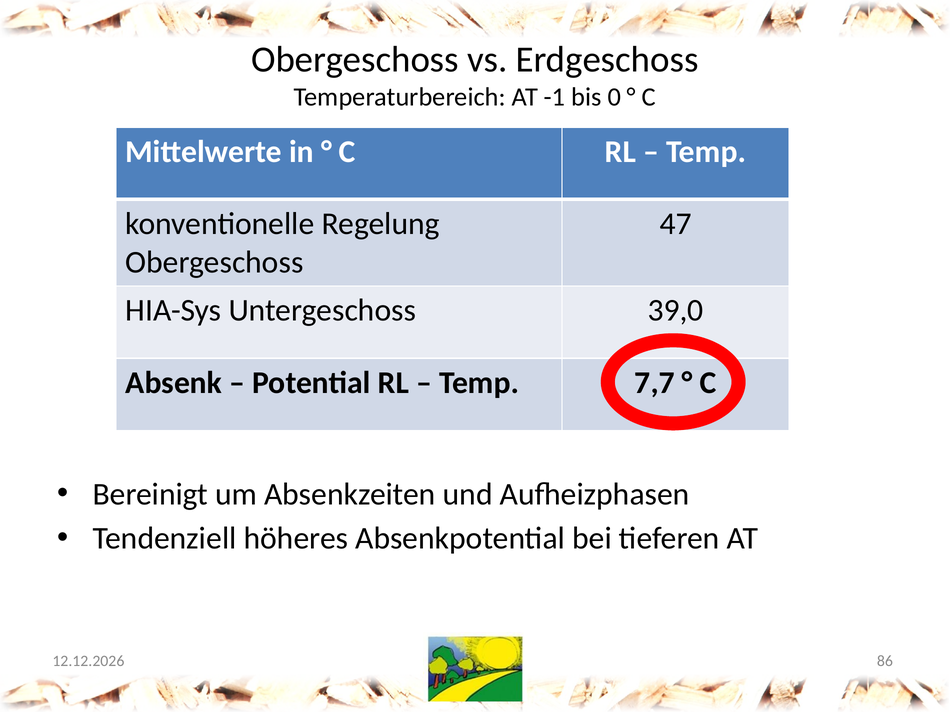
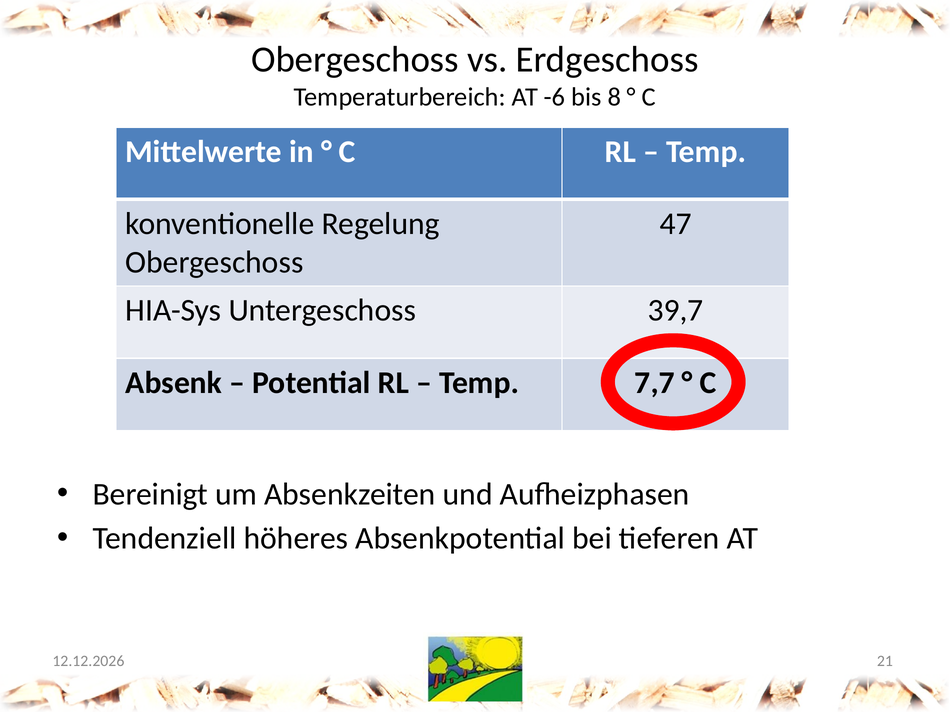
-1: -1 -> -6 (555, 97)
0: 0 -> 8 (614, 97)
39,0: 39,0 -> 39,7 (675, 311)
86: 86 -> 21 (885, 661)
